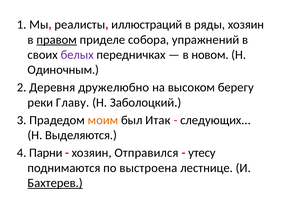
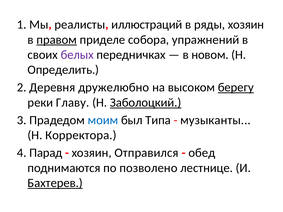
Одиночным: Одиночным -> Определить (63, 70)
берегу underline: none -> present (236, 88)
Заболоцкий underline: none -> present (146, 103)
моим colour: orange -> blue (103, 120)
Итак: Итак -> Типа (158, 120)
следующих: следующих -> музыканты (215, 120)
Выделяются: Выделяются -> Корректора (81, 135)
Парни: Парни -> Парад (46, 153)
утесу: утесу -> обед (202, 153)
выстроена: выстроена -> позволено (148, 168)
